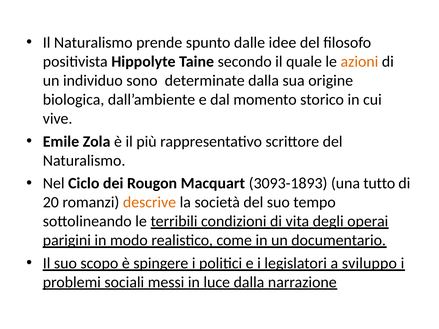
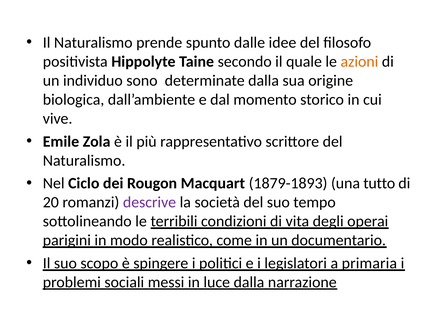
3093-1893: 3093-1893 -> 1879-1893 (288, 184)
descrive colour: orange -> purple (150, 203)
sviluppo: sviluppo -> primaria (369, 263)
